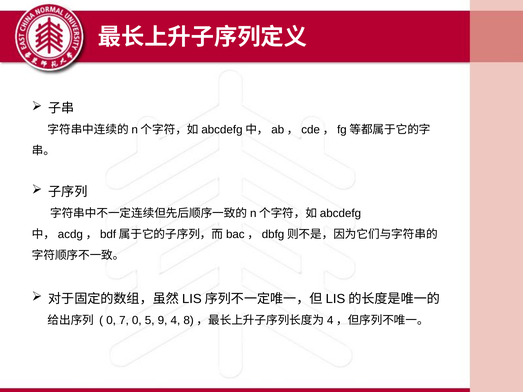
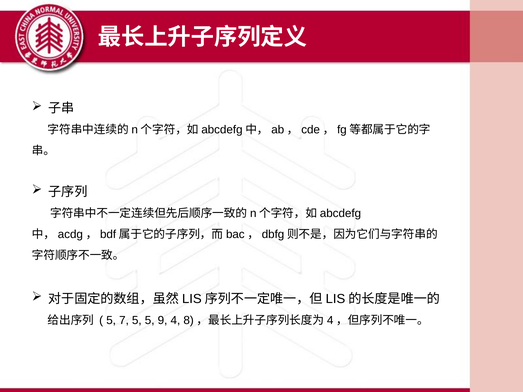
0: 0 -> 5 (111, 321)
7 0: 0 -> 5 (137, 321)
